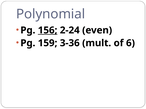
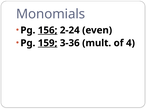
Polynomial: Polynomial -> Monomials (51, 14)
159 underline: none -> present (48, 43)
6: 6 -> 4 (130, 43)
